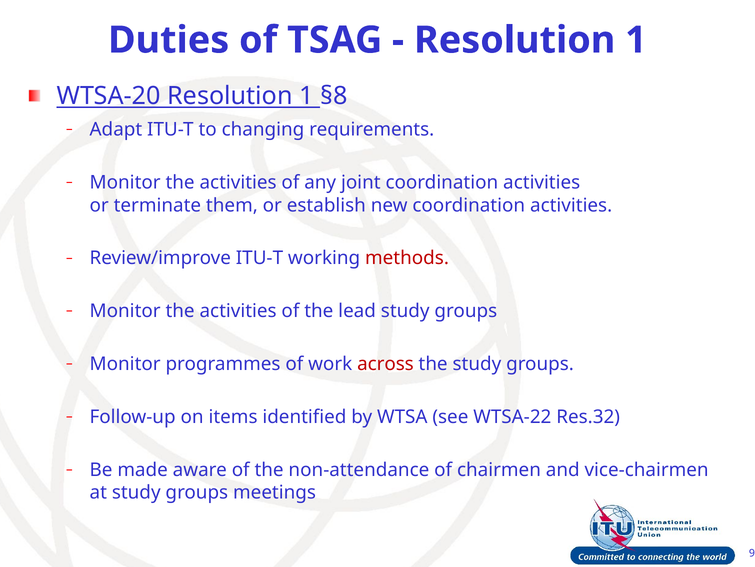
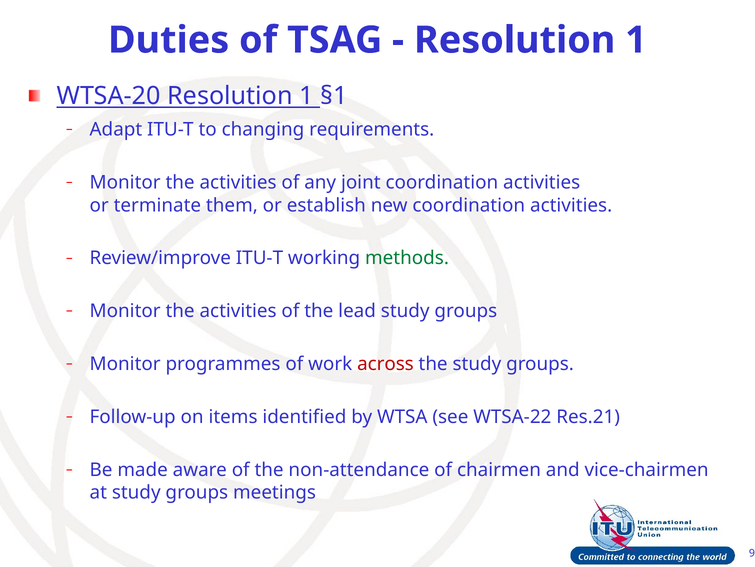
§8: §8 -> §1 (334, 96)
methods colour: red -> green (407, 258)
Res.32: Res.32 -> Res.21 (588, 416)
